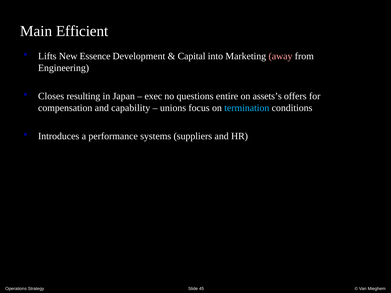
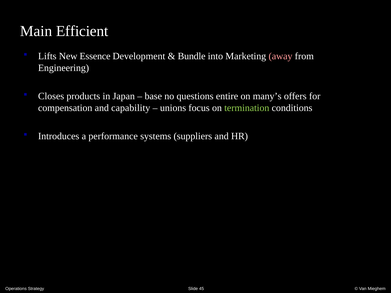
Capital: Capital -> Bundle (192, 56)
resulting: resulting -> products (83, 96)
exec: exec -> base (153, 96)
assets’s: assets’s -> many’s (267, 96)
termination colour: light blue -> light green (247, 108)
